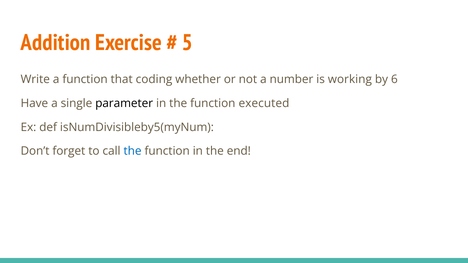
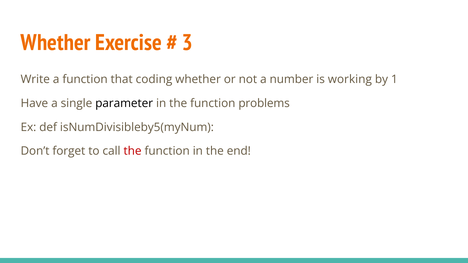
Addition: Addition -> Whether (56, 43)
5: 5 -> 3 (187, 43)
6: 6 -> 1 (394, 79)
executed: executed -> problems (264, 103)
the colour: blue -> red (133, 151)
